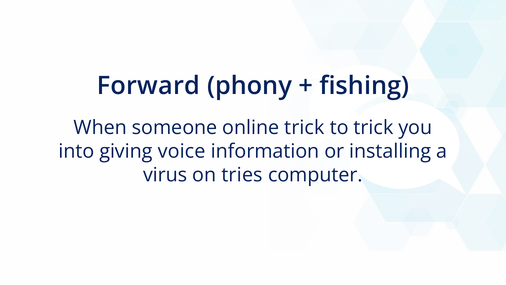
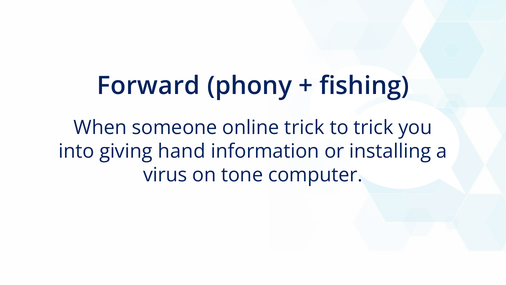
voice: voice -> hand (182, 151)
tries: tries -> tone (242, 175)
